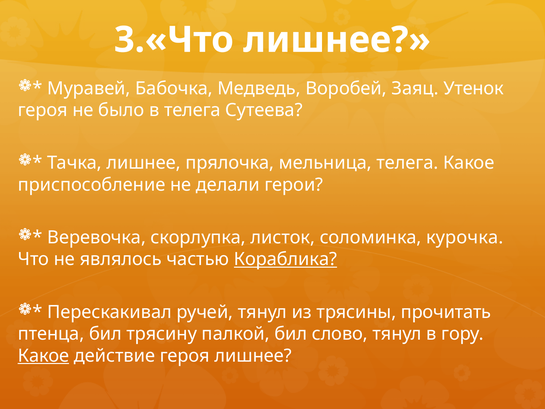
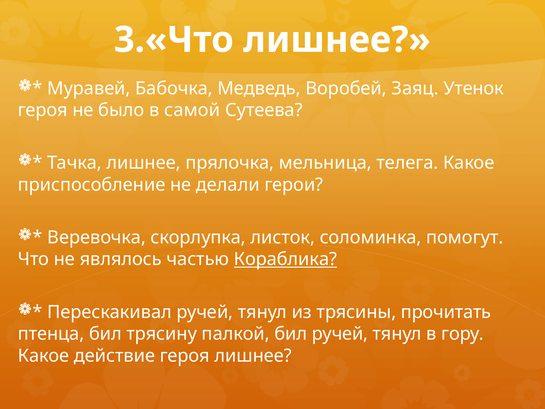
в телега: телега -> самой (192, 110)
курочка: курочка -> помогут (465, 237)
бил слово: слово -> ручей (340, 334)
Какое underline: present -> none (44, 355)
